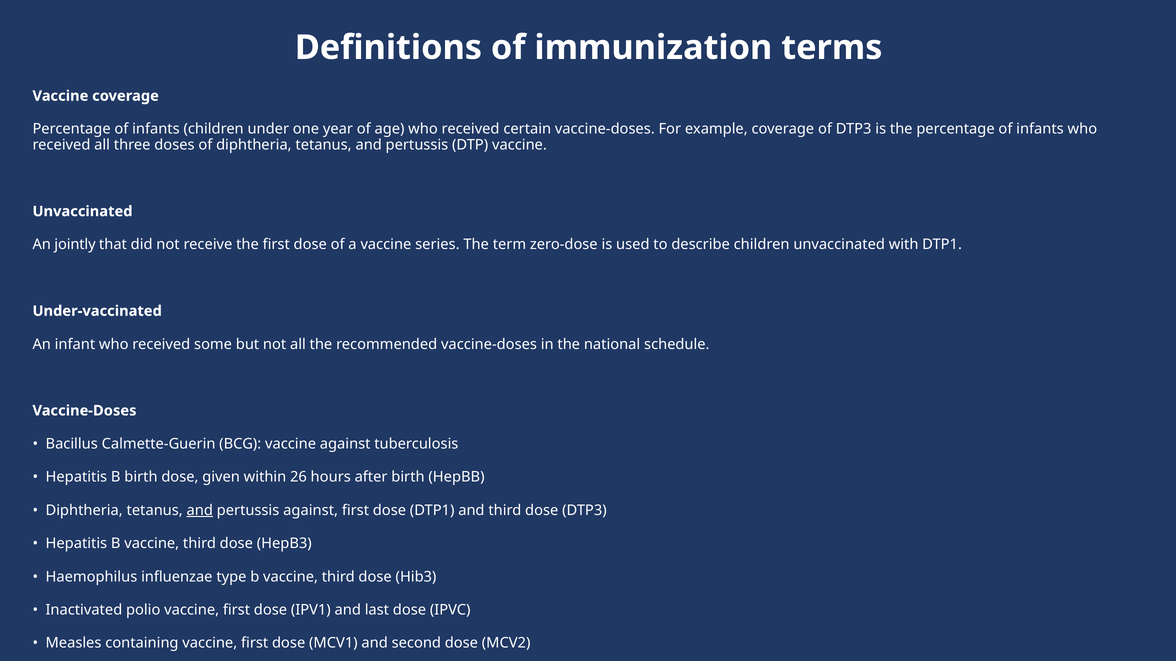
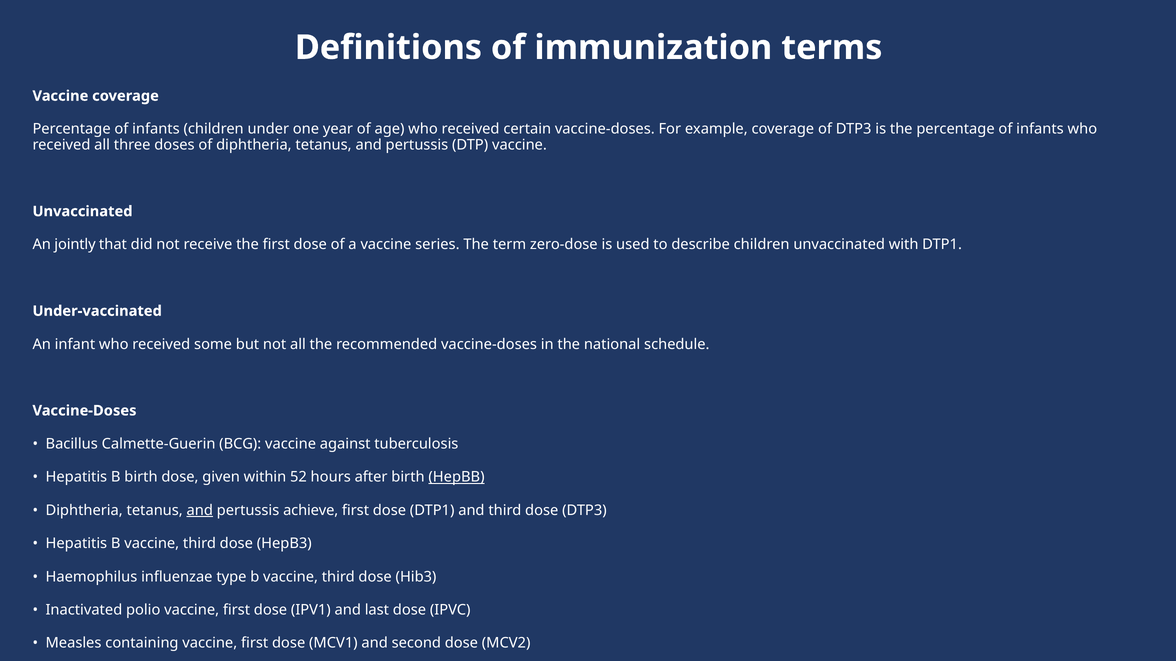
26: 26 -> 52 (298, 477)
HepBB underline: none -> present (457, 477)
pertussis against: against -> achieve (311, 511)
